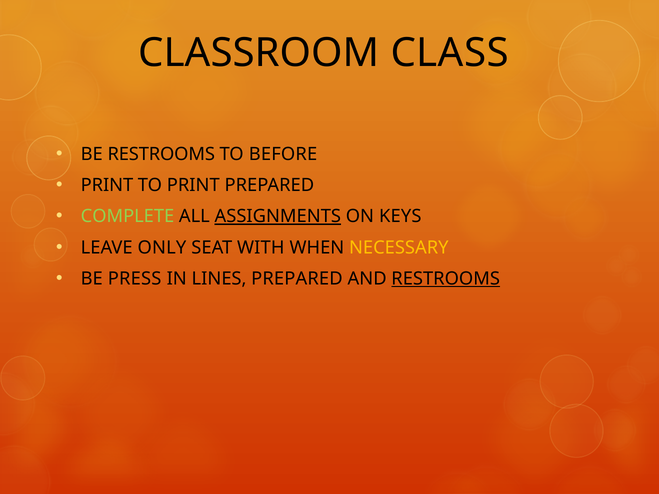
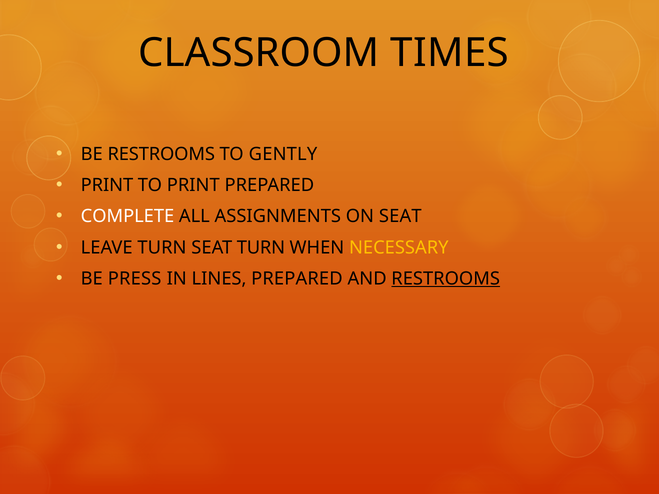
CLASS: CLASS -> TIMES (450, 53)
BEFORE: BEFORE -> GENTLY (283, 154)
COMPLETE colour: light green -> white (127, 217)
ASSIGNMENTS underline: present -> none (278, 217)
ON KEYS: KEYS -> SEAT (400, 217)
LEAVE ONLY: ONLY -> TURN (162, 248)
SEAT WITH: WITH -> TURN (261, 248)
